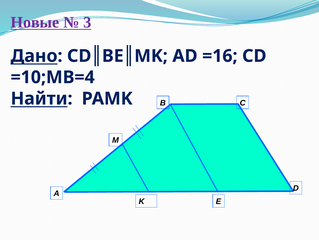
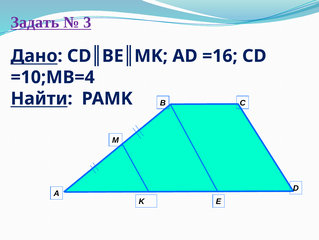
Новые: Новые -> Задать (35, 22)
